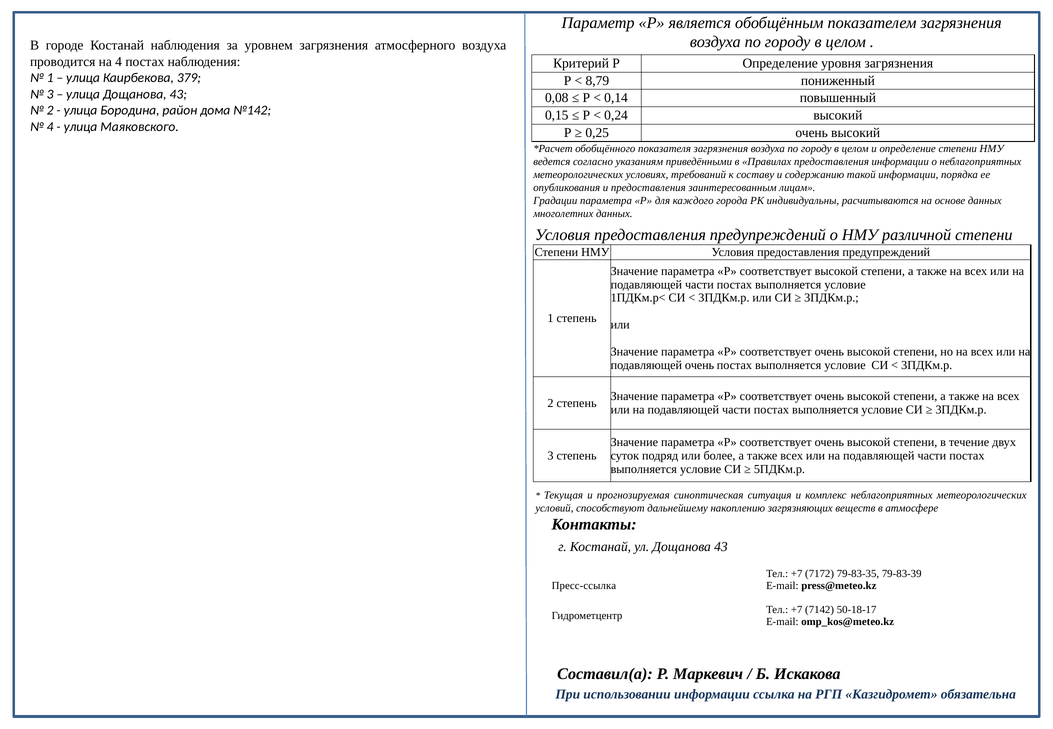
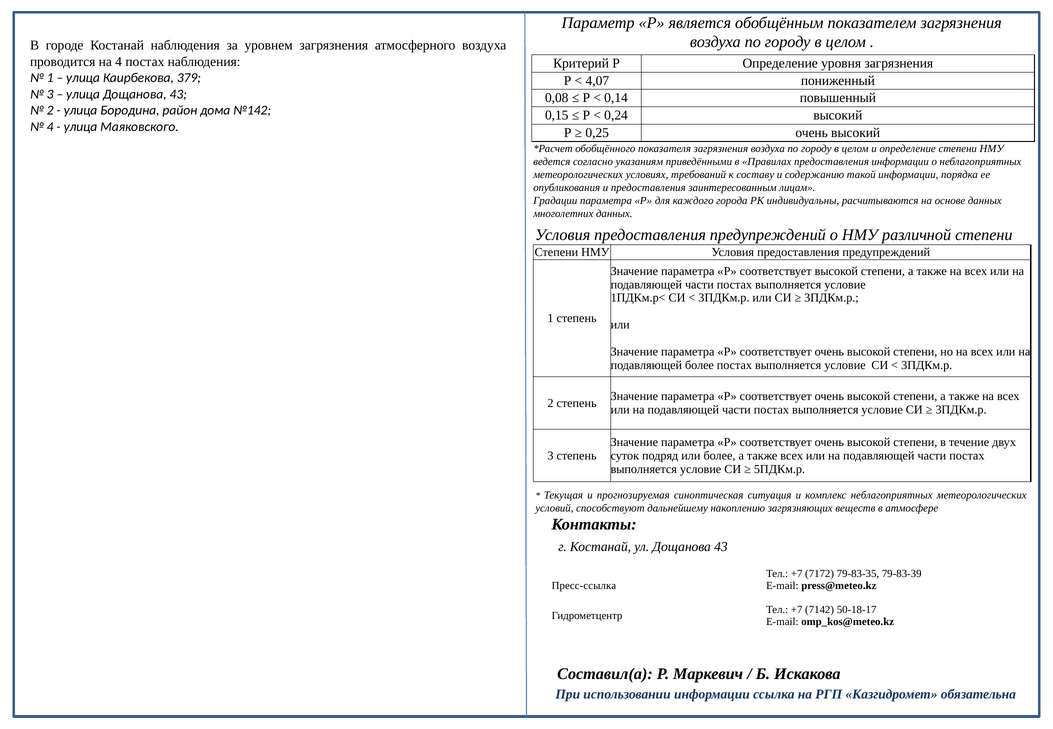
8,79: 8,79 -> 4,07 (597, 81)
подавляющей очень: очень -> более (699, 365)
